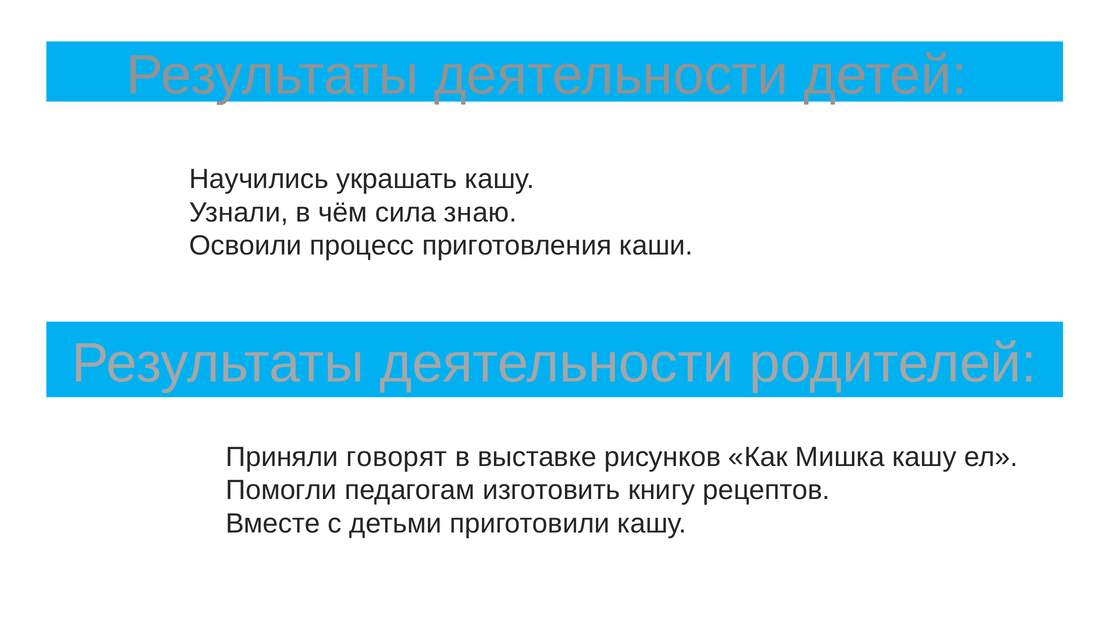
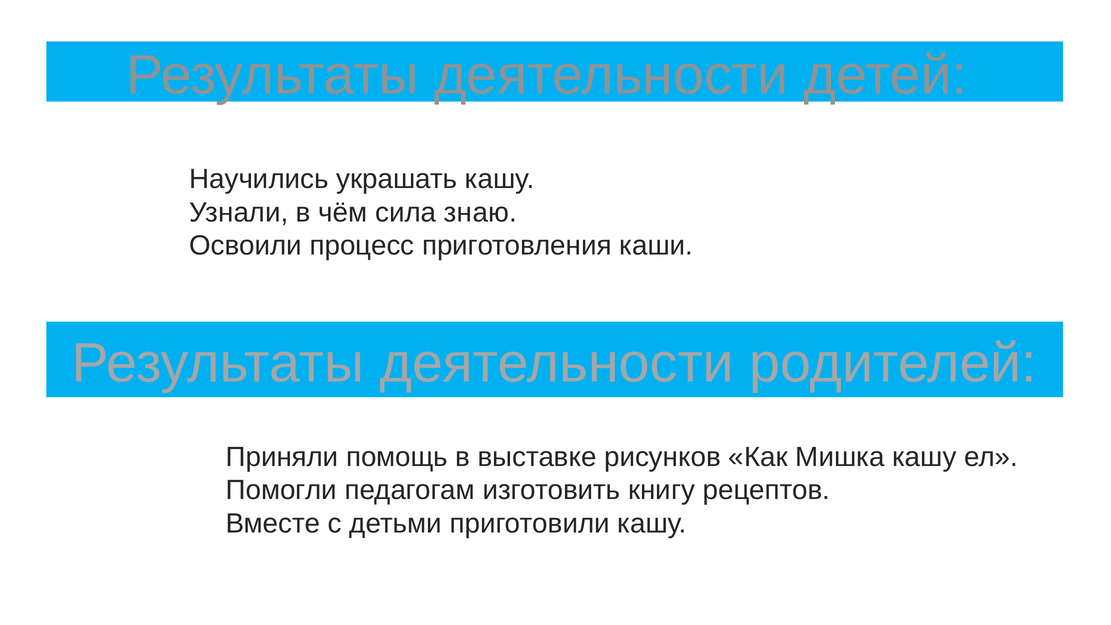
говорят: говорят -> помощь (397, 457)
